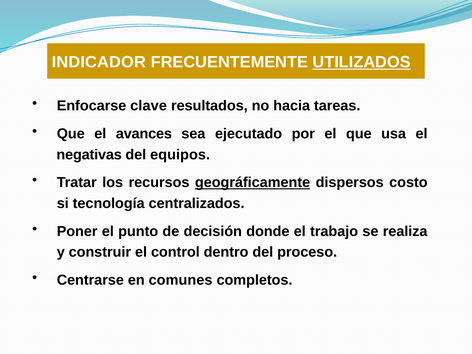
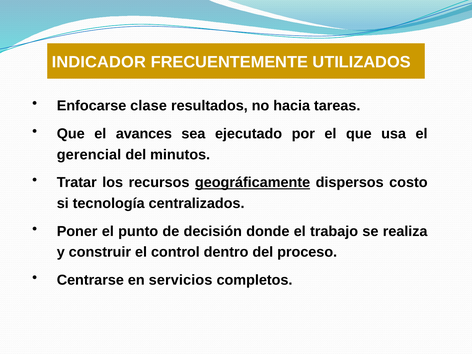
UTILIZADOS underline: present -> none (362, 62)
clave: clave -> clase (149, 106)
negativas: negativas -> gerencial (89, 155)
equipos: equipos -> minutos (180, 155)
comunes: comunes -> servicios (181, 280)
